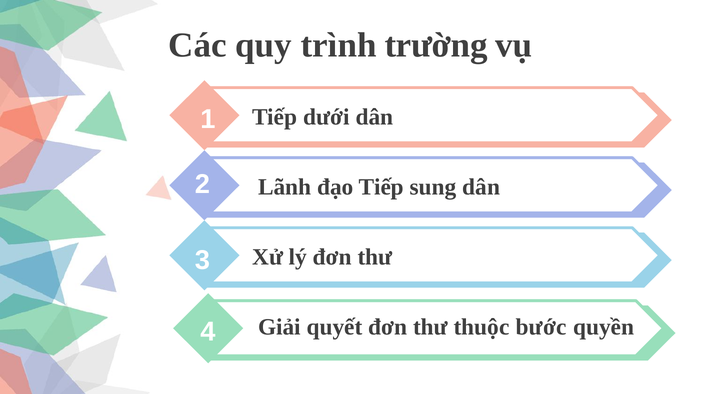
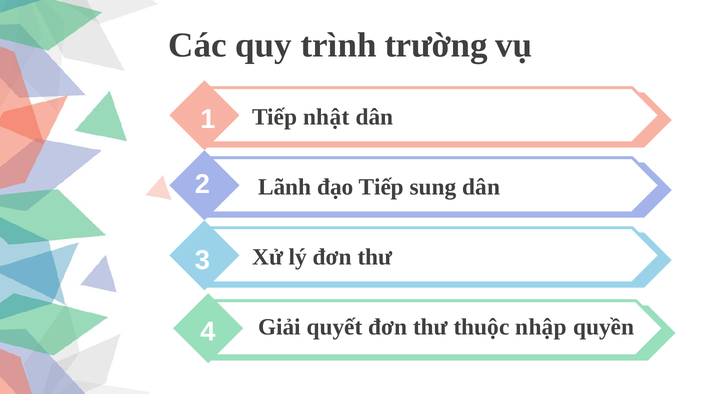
dưới: dưới -> nhật (326, 117)
bước: bước -> nhập (541, 327)
